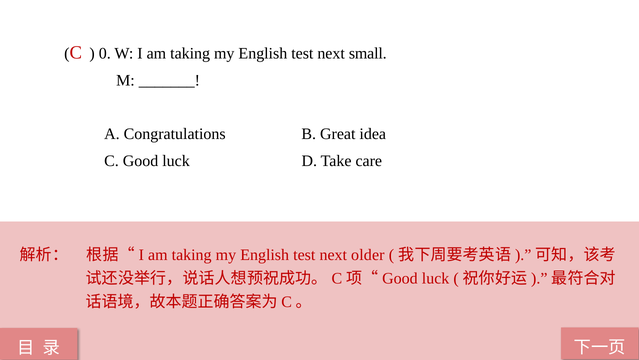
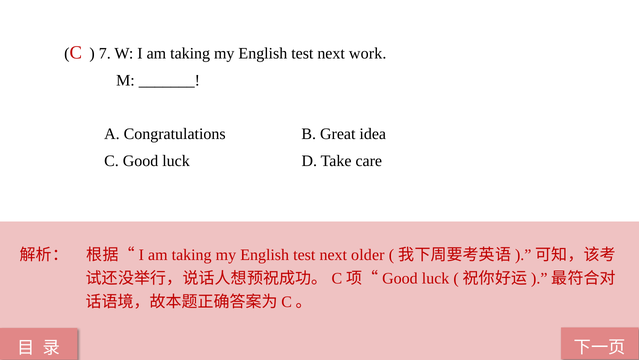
0: 0 -> 7 (105, 53)
small: small -> work (368, 53)
